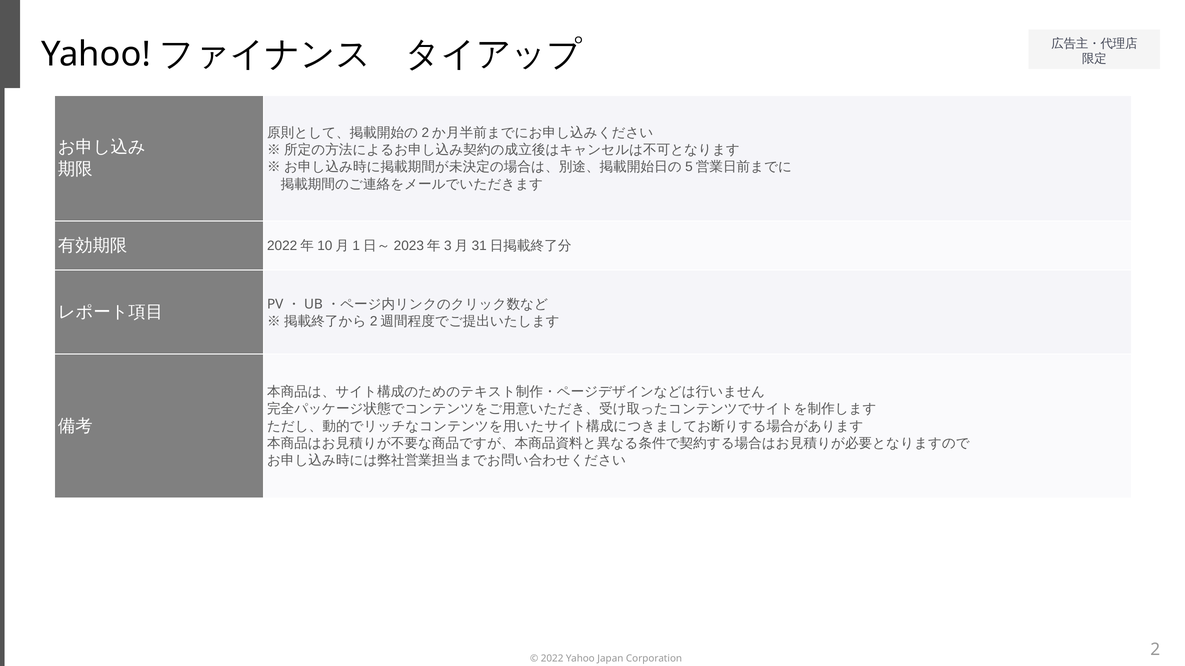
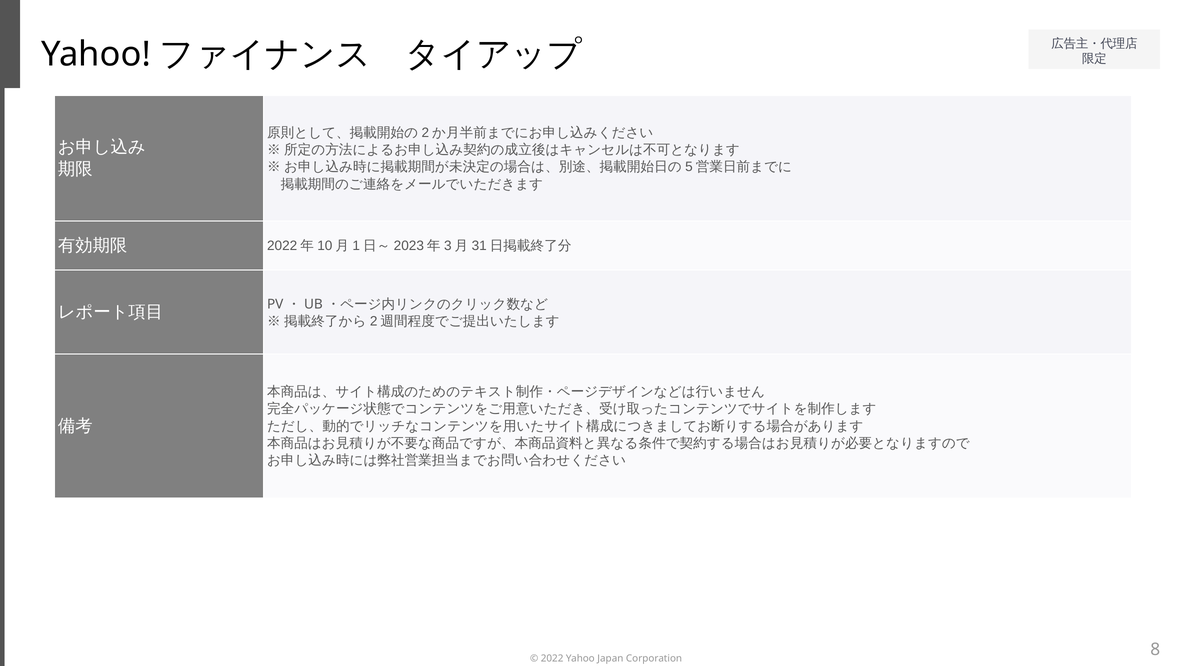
2: 2 -> 8 (1155, 650)
